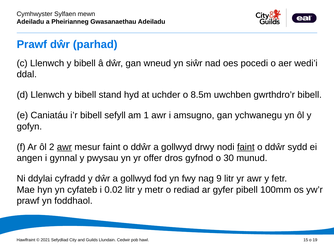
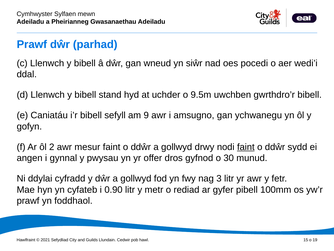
8.5m: 8.5m -> 9.5m (201, 95)
1: 1 -> 9 (146, 115)
awr underline: present -> none (64, 147)
9: 9 -> 3 (219, 178)
0.02: 0.02 -> 0.90 (114, 189)
